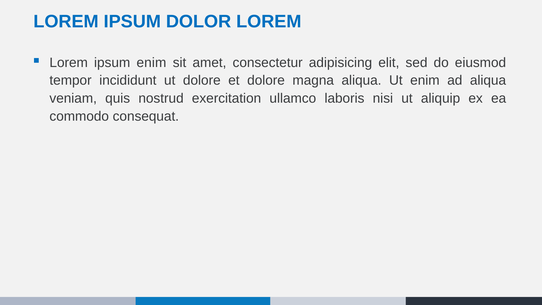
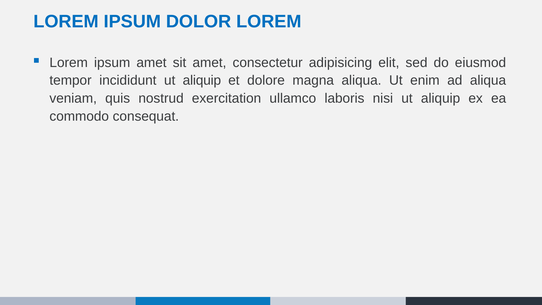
ipsum enim: enim -> amet (152, 63)
incididunt ut dolore: dolore -> aliquip (202, 80)
